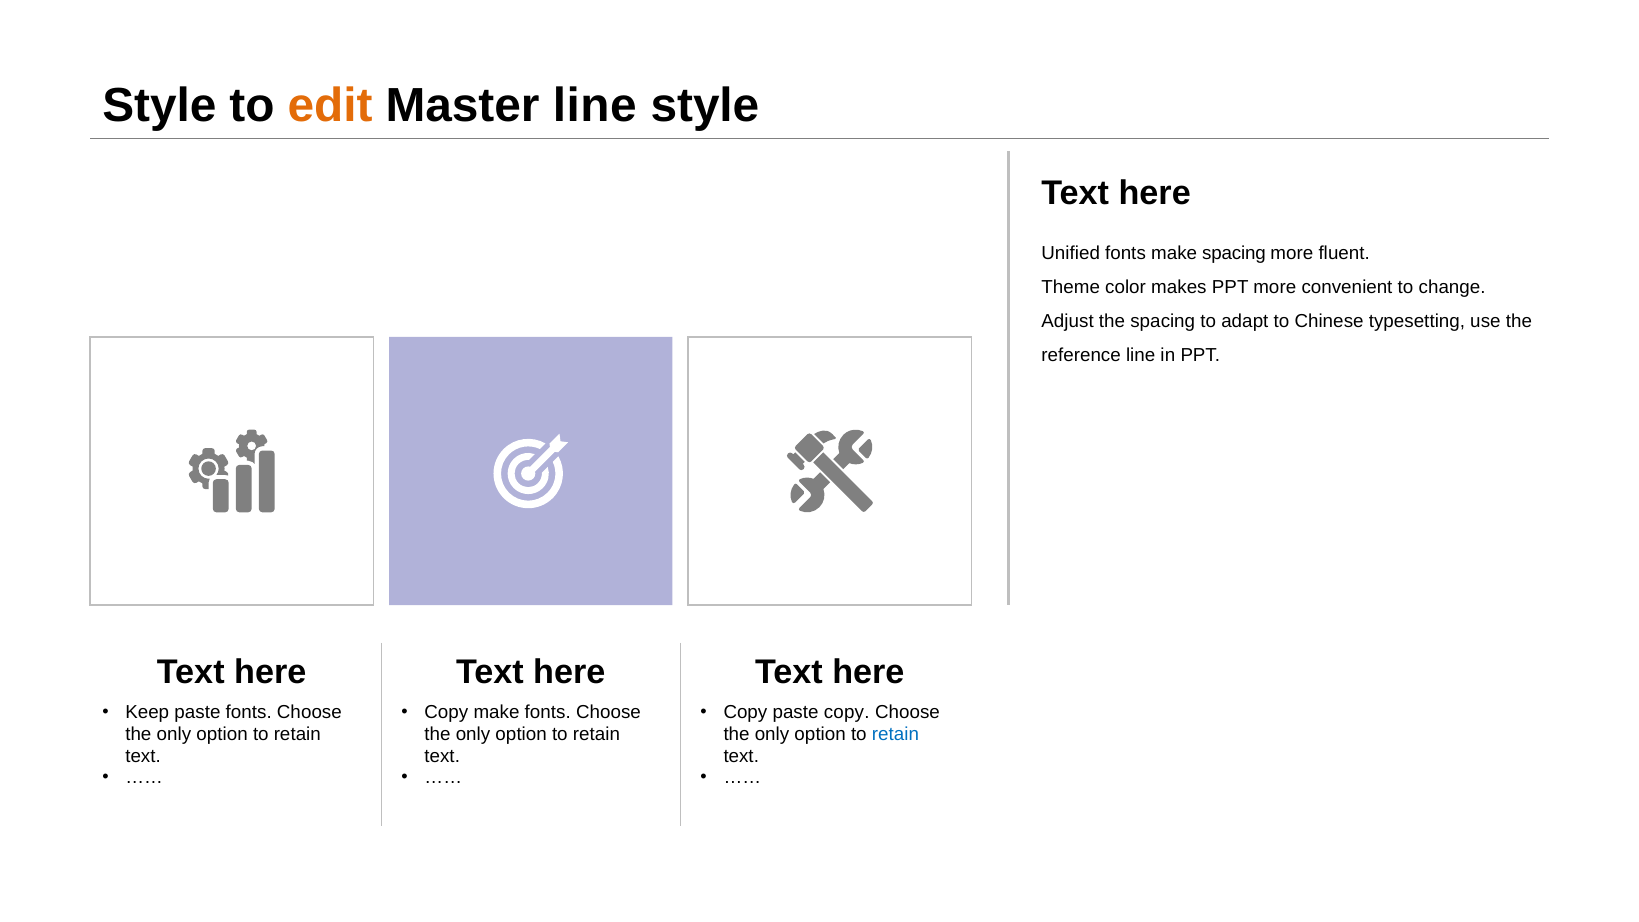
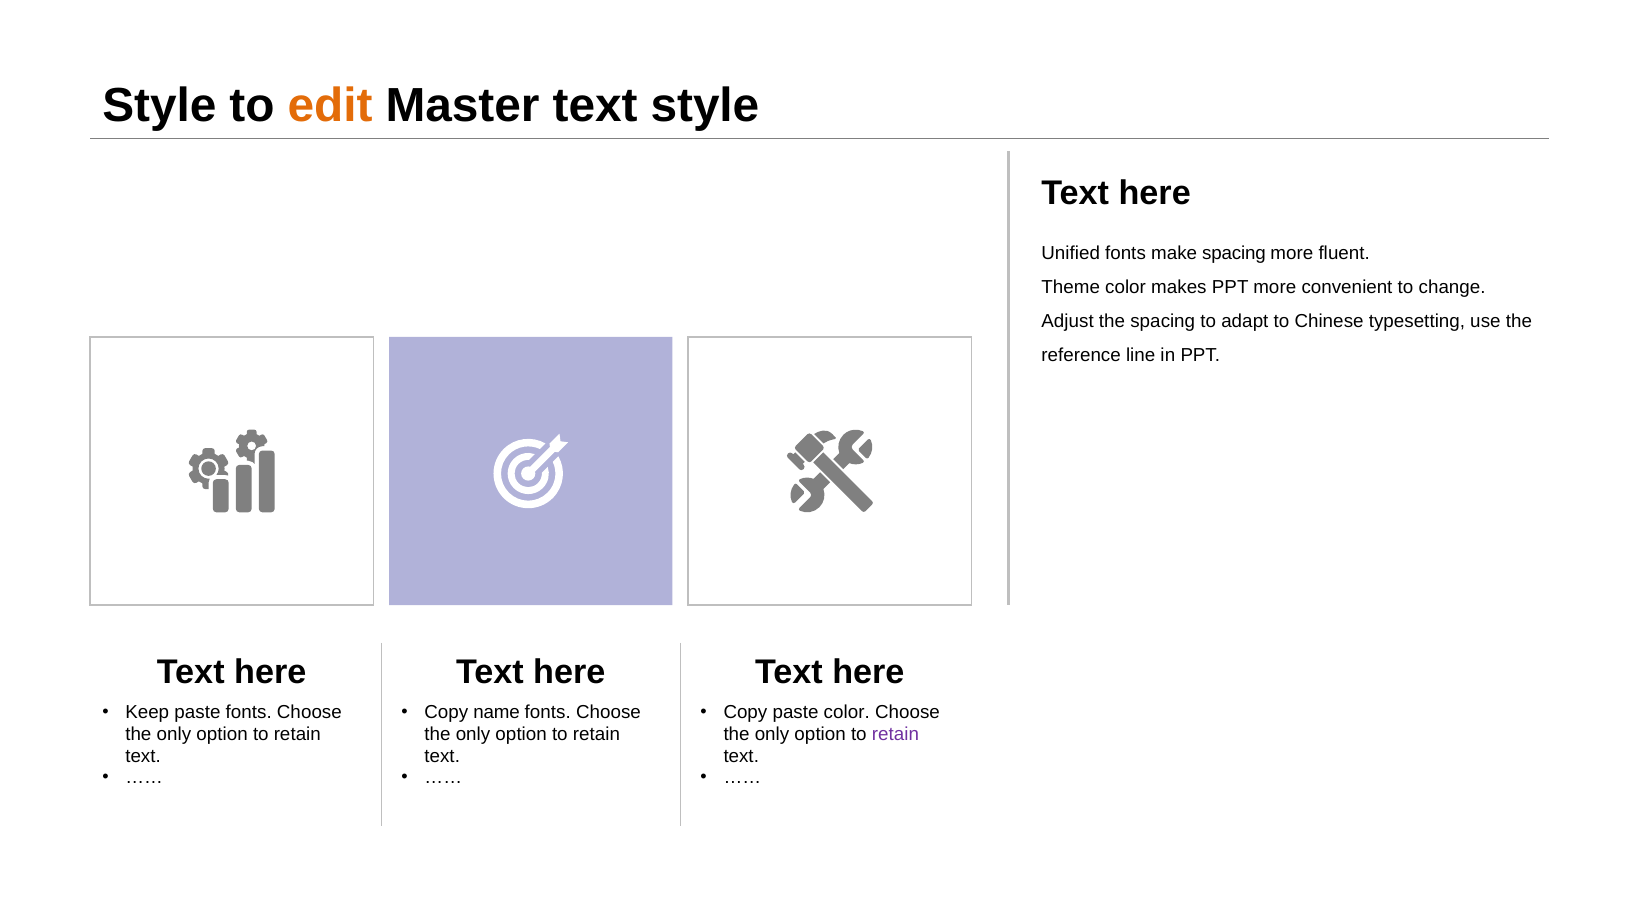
Master line: line -> text (595, 106)
Copy make: make -> name (497, 713)
paste copy: copy -> color (847, 713)
retain colour: blue -> purple (895, 734)
